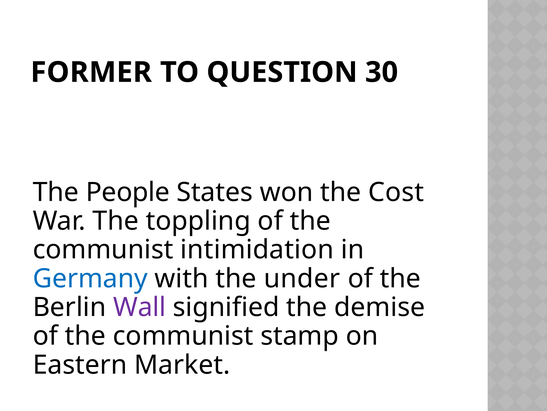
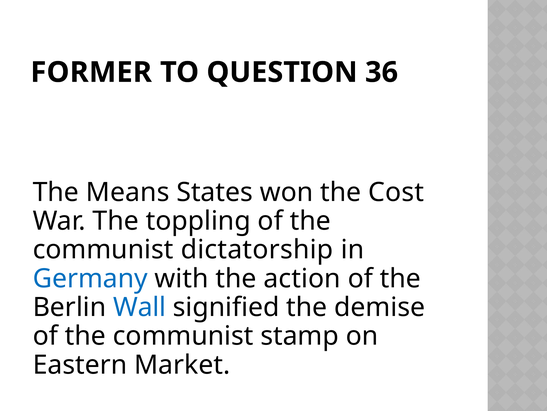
30: 30 -> 36 (382, 72)
People: People -> Means (128, 192)
intimidation: intimidation -> dictatorship (257, 249)
under: under -> action (302, 278)
Wall colour: purple -> blue (140, 307)
